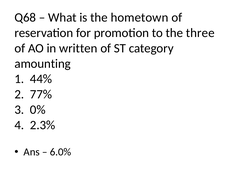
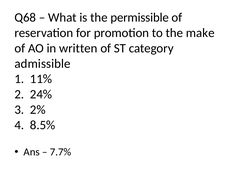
hometown: hometown -> permissible (140, 17)
three: three -> make (200, 33)
amounting: amounting -> admissible (43, 63)
44%: 44% -> 11% (41, 79)
77%: 77% -> 24% (41, 94)
0%: 0% -> 2% (38, 109)
2.3%: 2.3% -> 8.5% (43, 125)
6.0%: 6.0% -> 7.7% (61, 152)
